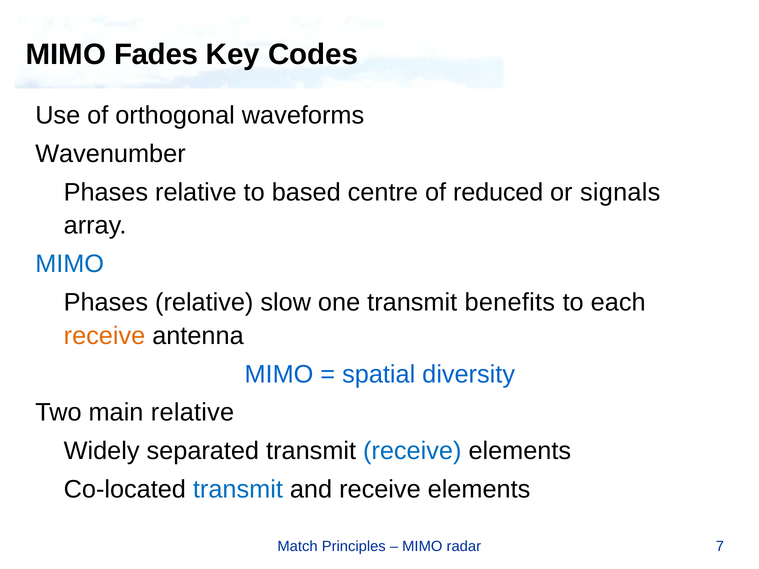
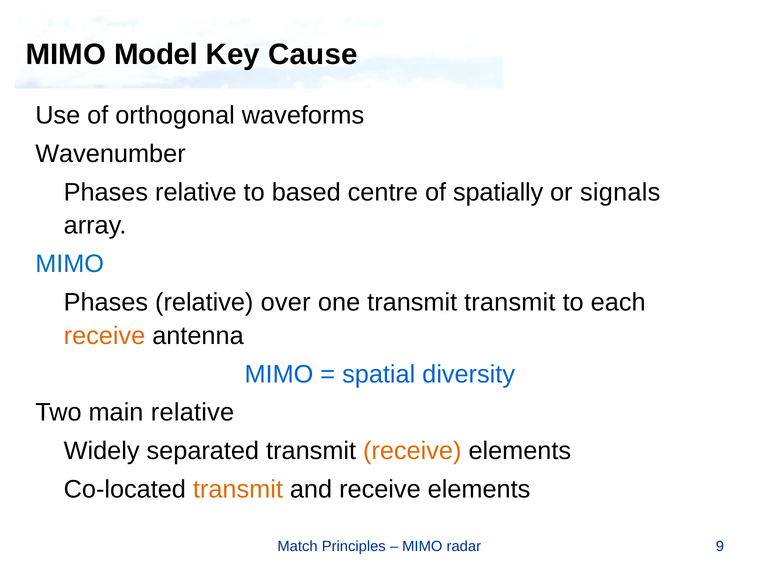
Fades: Fades -> Model (156, 55)
Codes: Codes -> Cause (313, 55)
reduced: reduced -> spatially (498, 192)
slow: slow -> over (286, 303)
transmit benefits: benefits -> transmit (510, 303)
receive colour: blue -> orange (412, 451)
transmit colour: blue -> orange (238, 490)
7: 7 -> 9 (720, 547)
